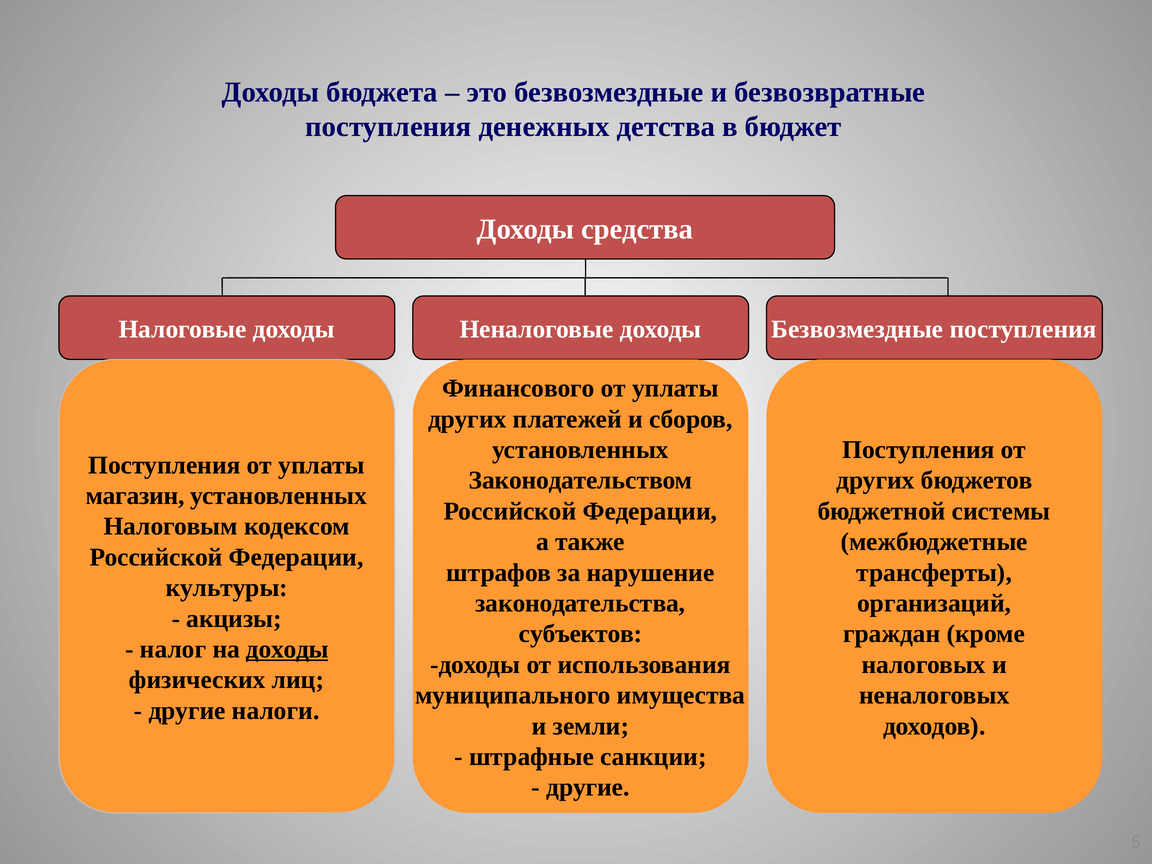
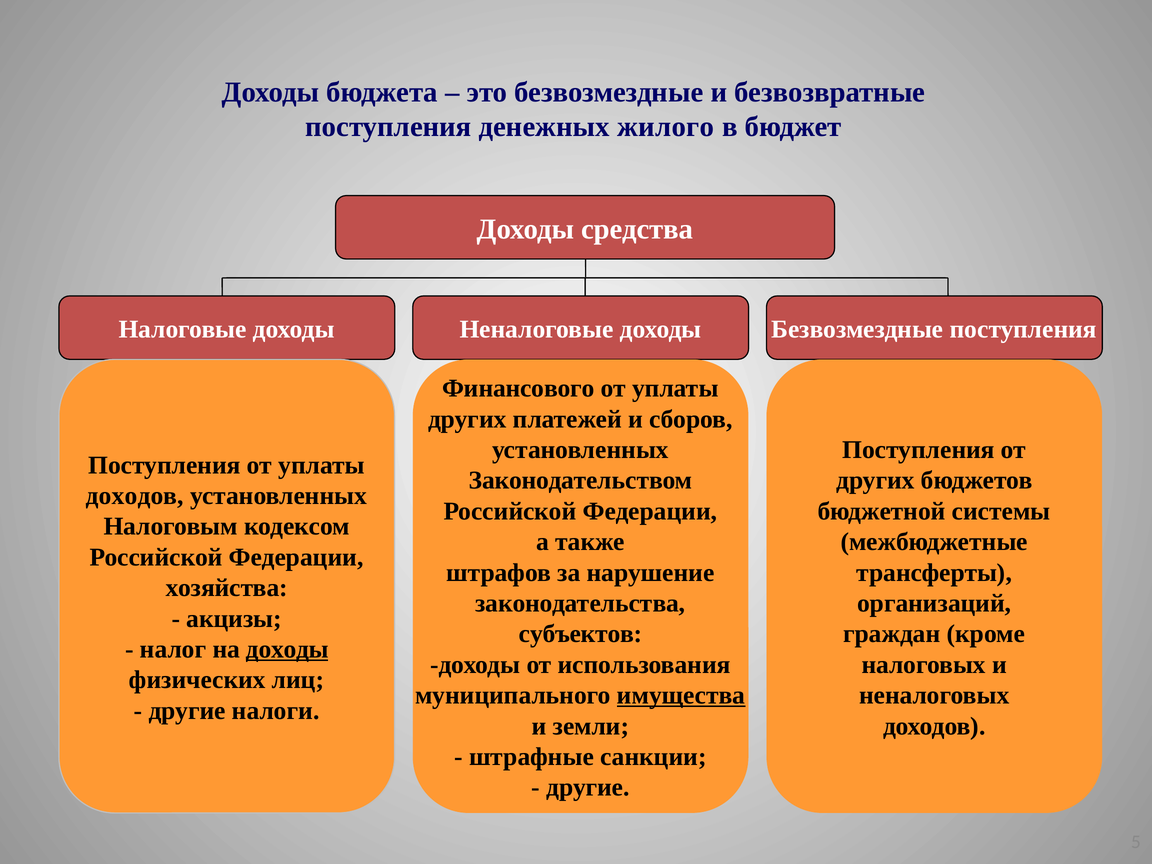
детства: детства -> жилого (666, 127)
магазин: магазин -> доходов (135, 496)
культуры: культуры -> хозяйства (227, 588)
имущества underline: none -> present (681, 695)
